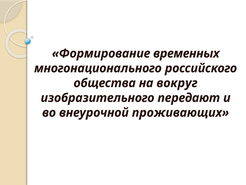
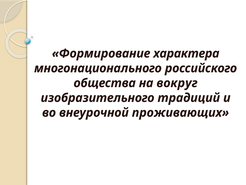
временных: временных -> характера (186, 53)
передают: передают -> традиций (189, 98)
